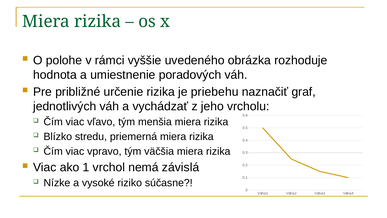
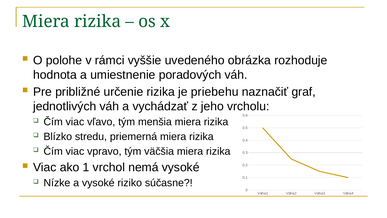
nemá závislá: závislá -> vysoké (181, 167)
